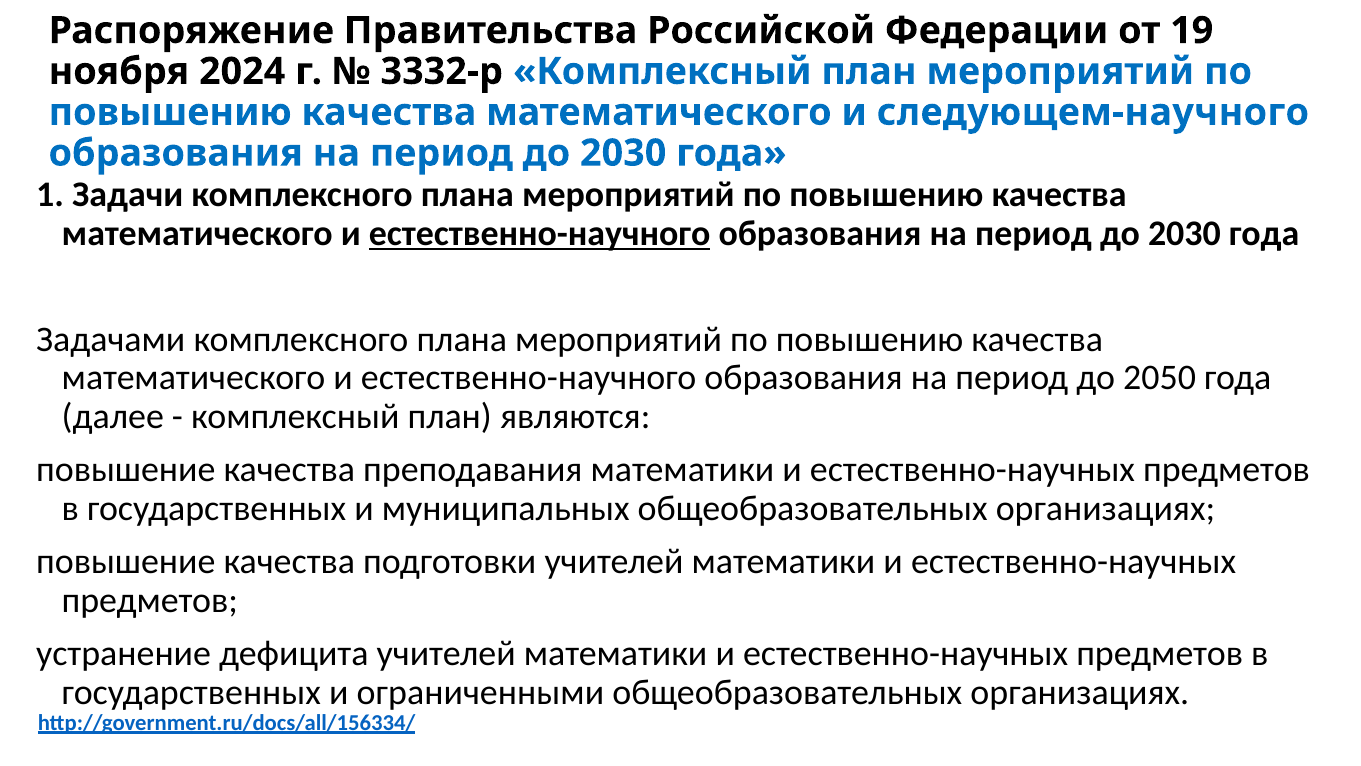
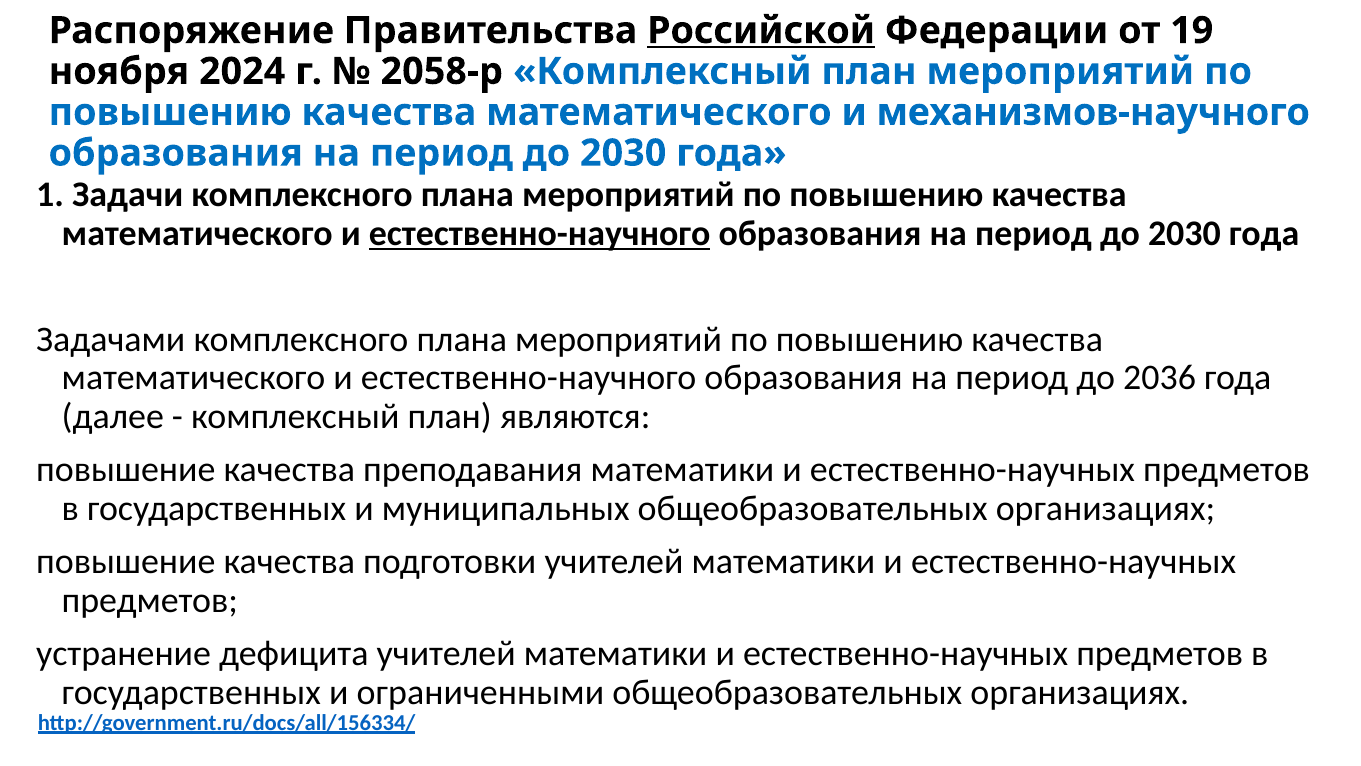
Российской underline: none -> present (761, 31)
3332-р: 3332-р -> 2058-р (442, 71)
следующем-научного: следующем-научного -> механизмов-научного (1093, 112)
2050: 2050 -> 2036 (1160, 378)
